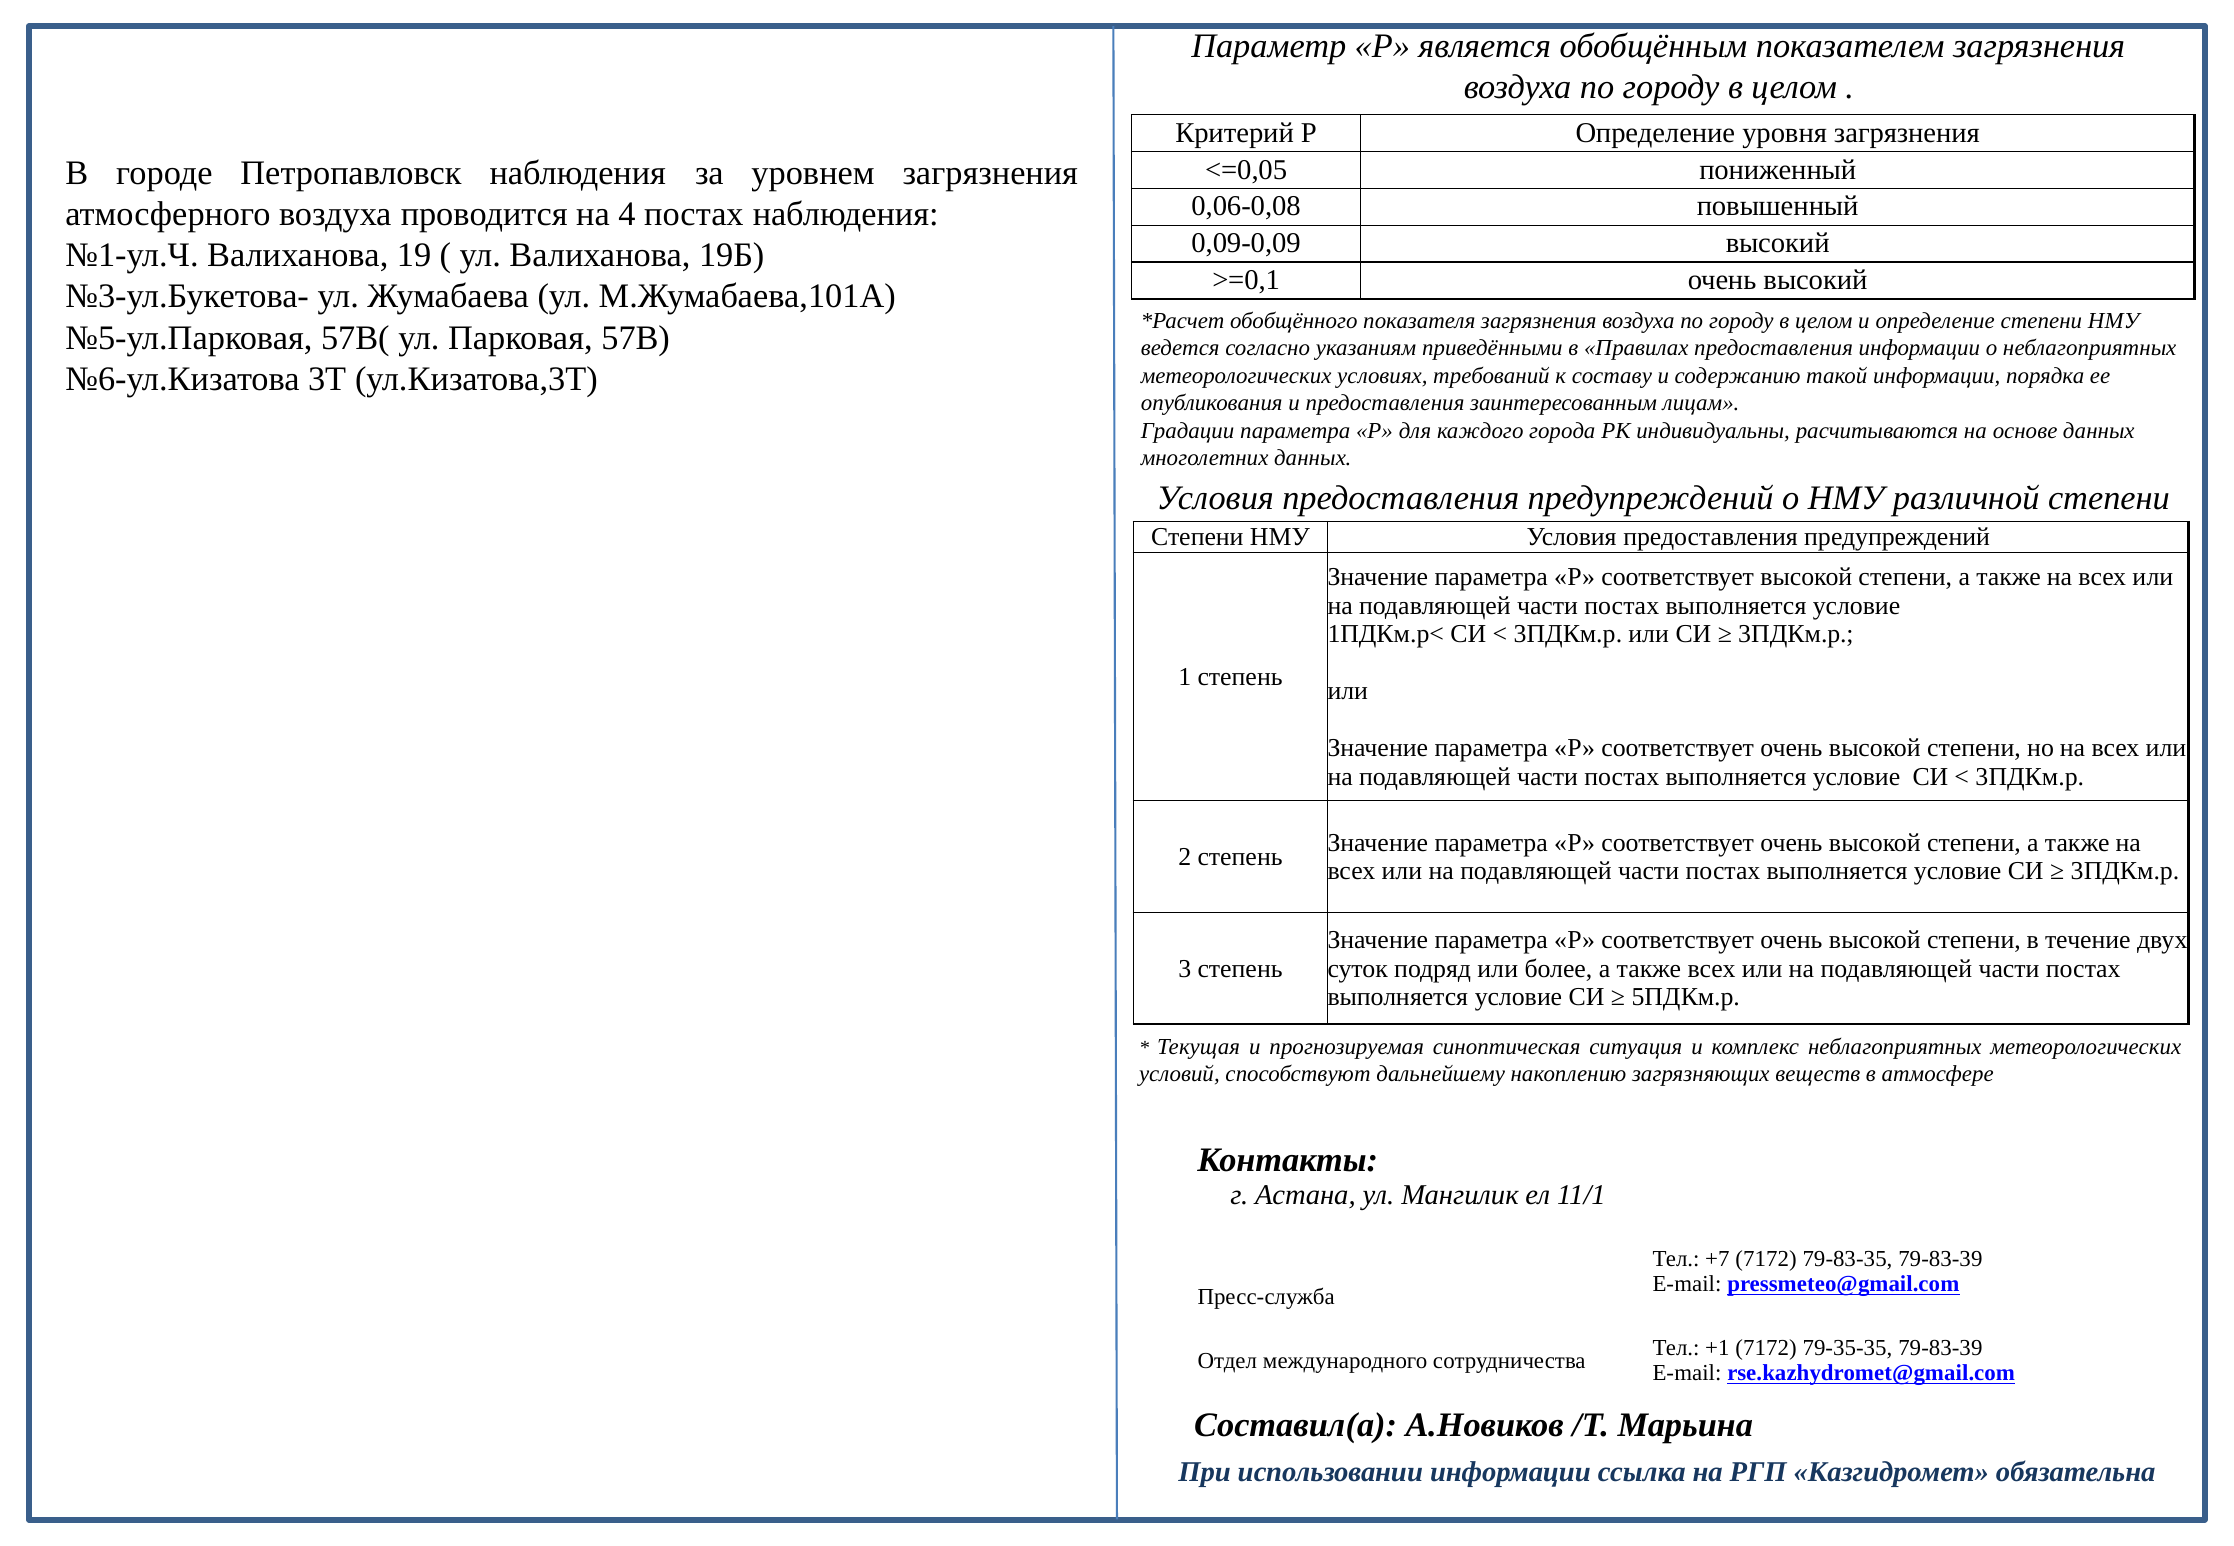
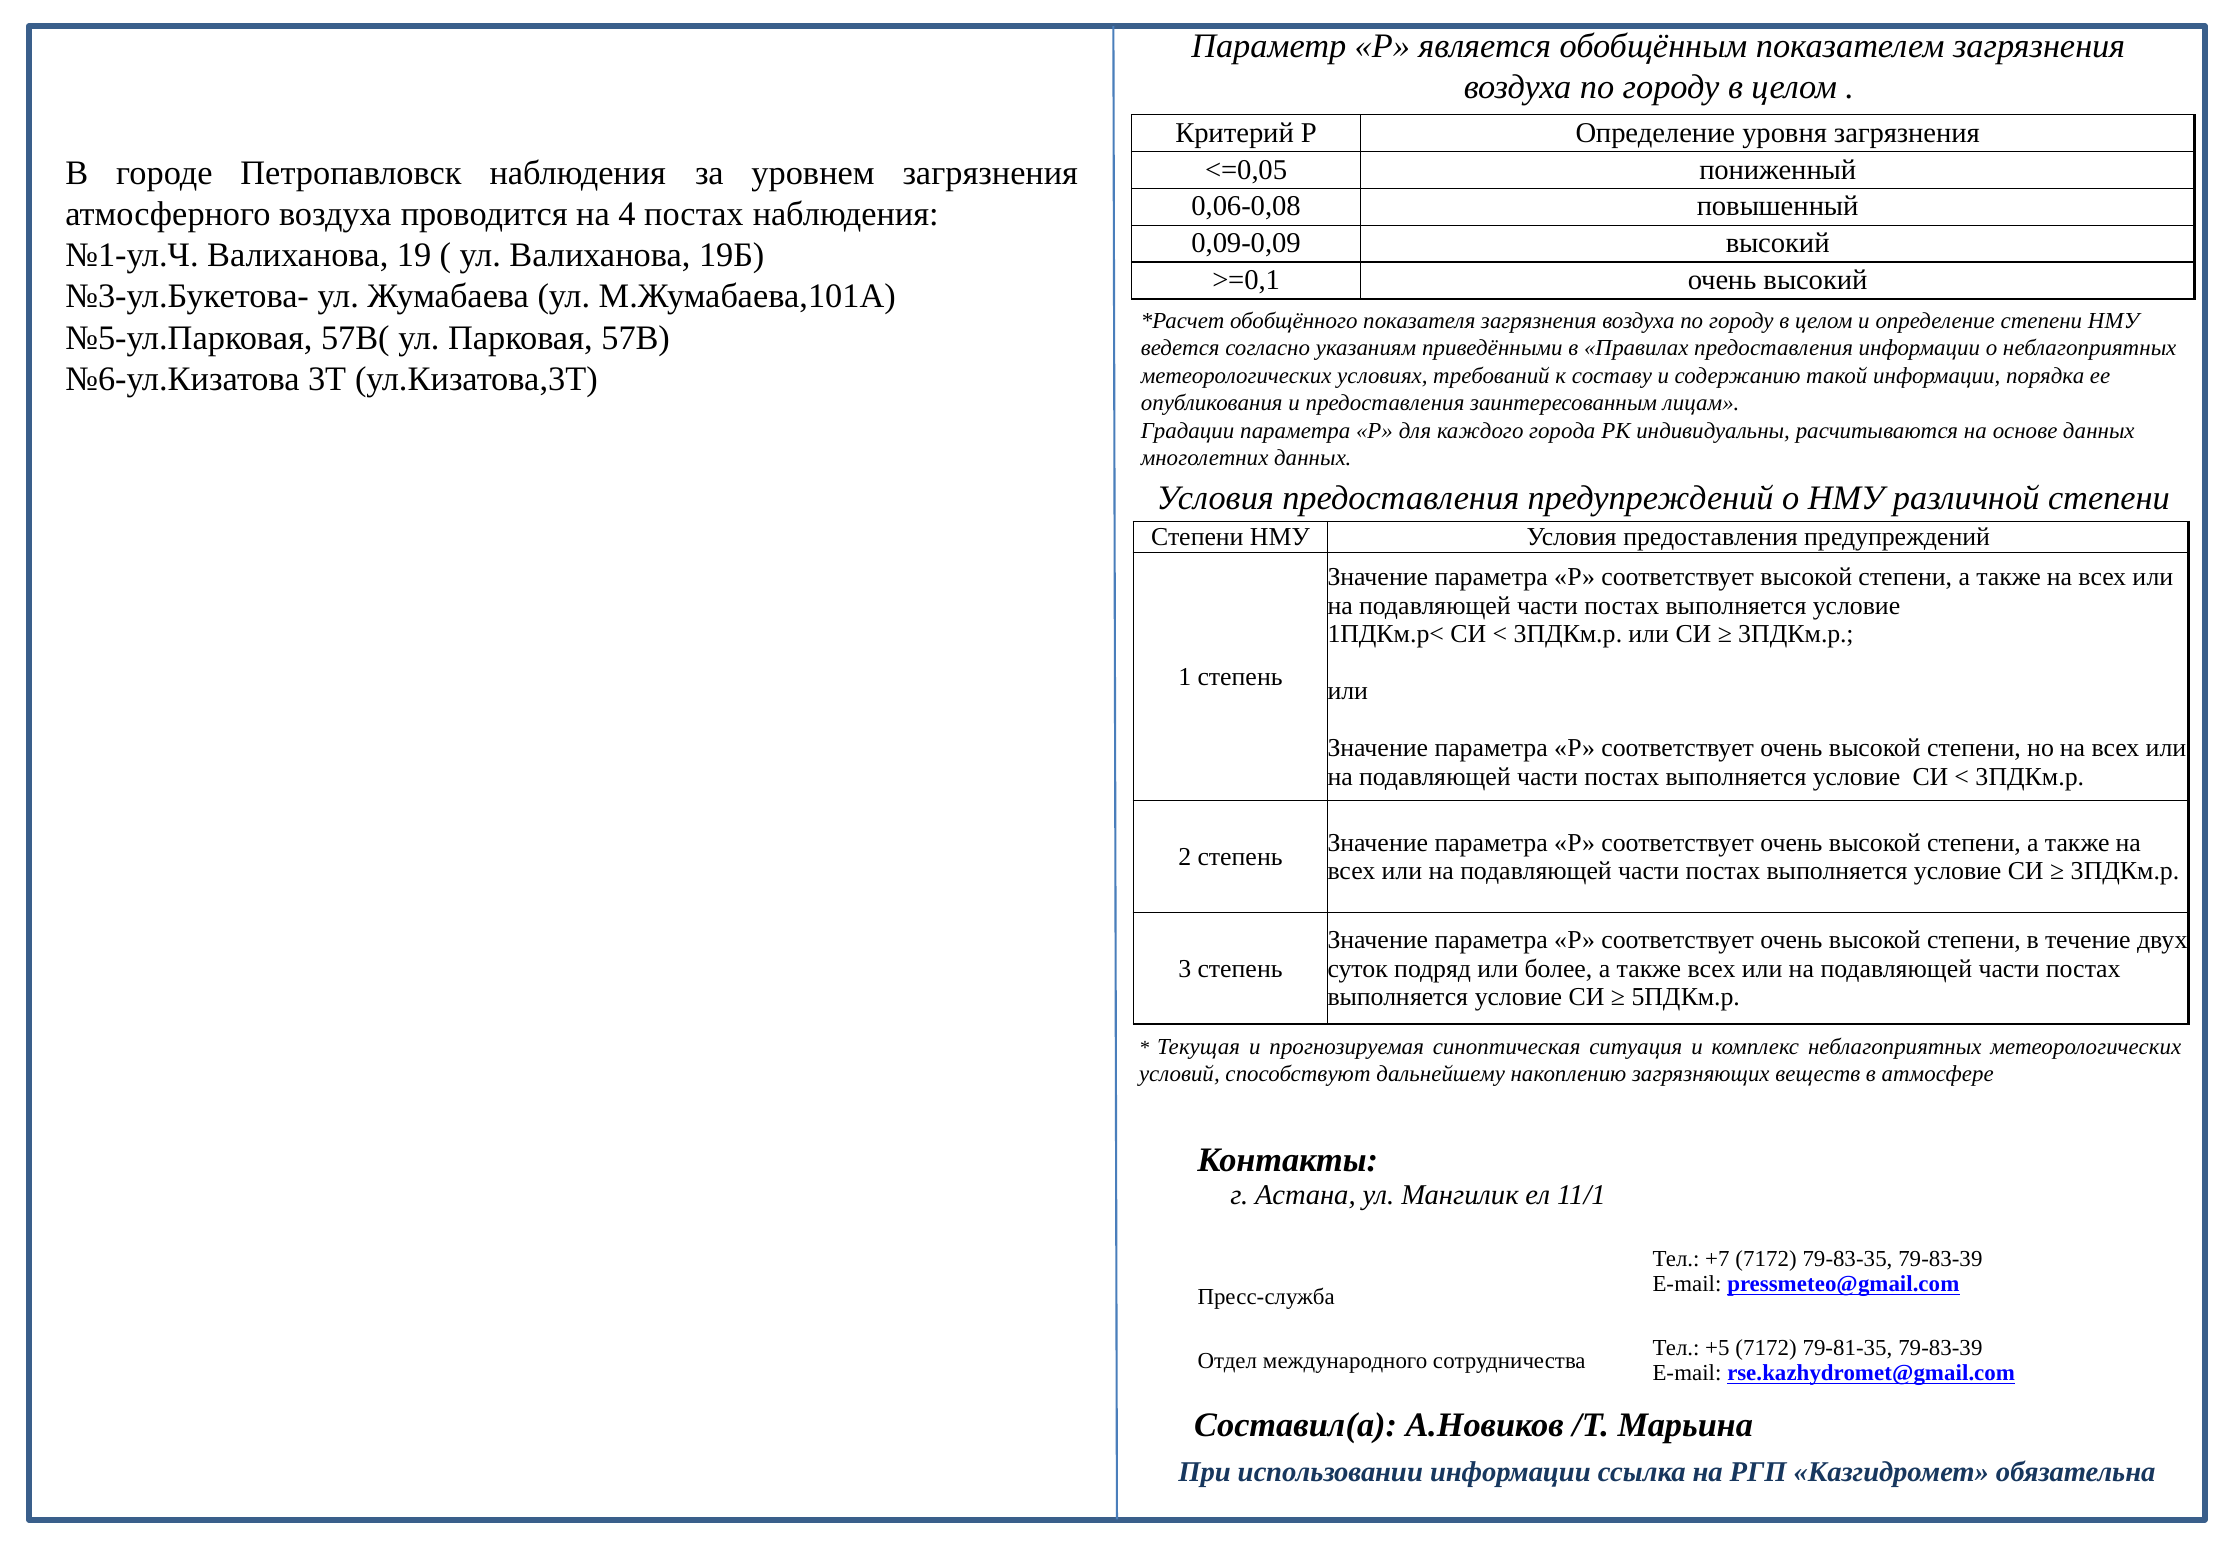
+1: +1 -> +5 (1717, 1348)
79-35-35: 79-35-35 -> 79-81-35 (1847, 1348)
